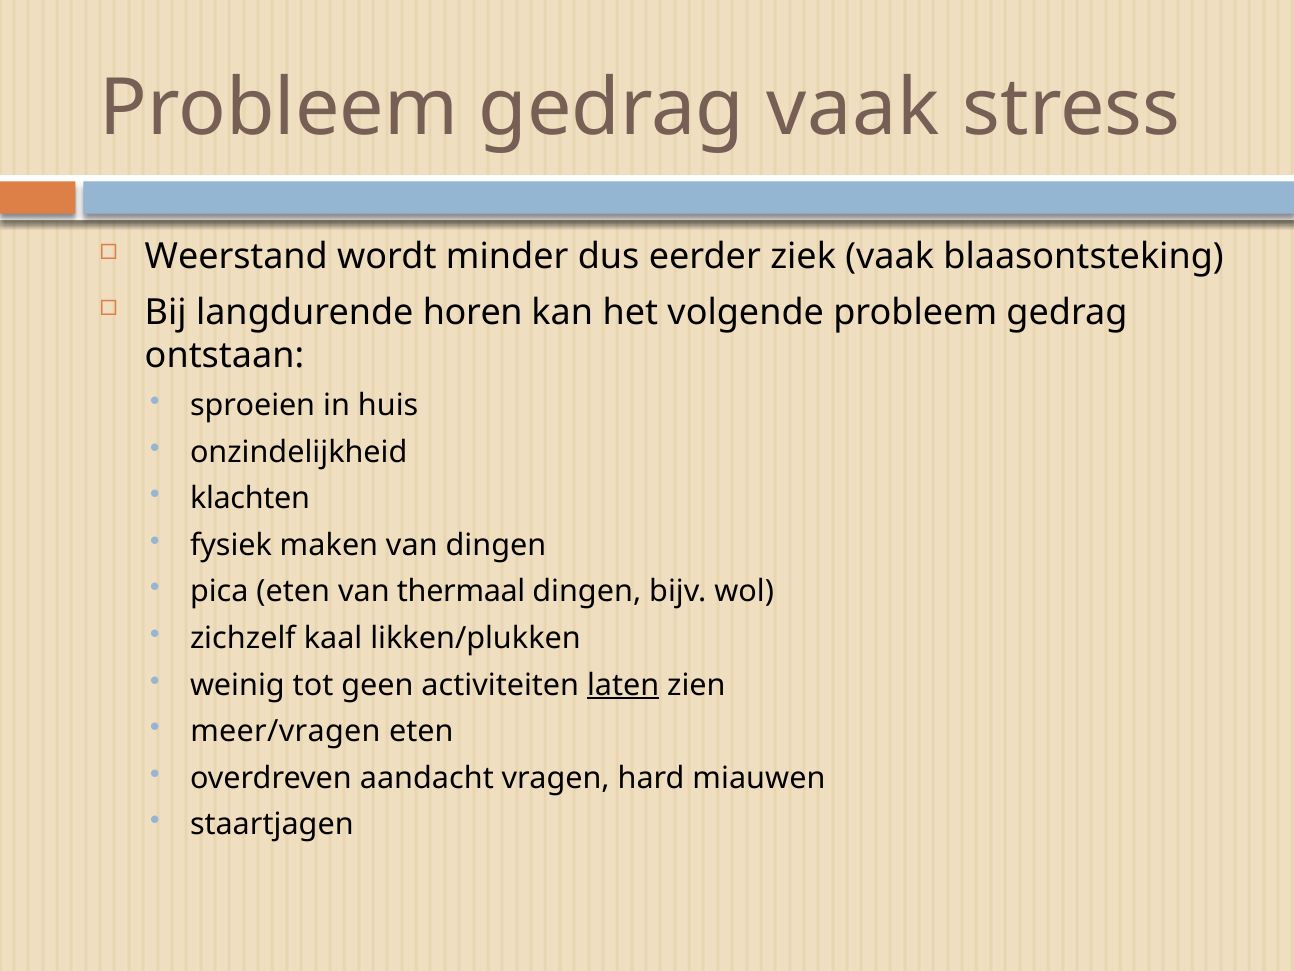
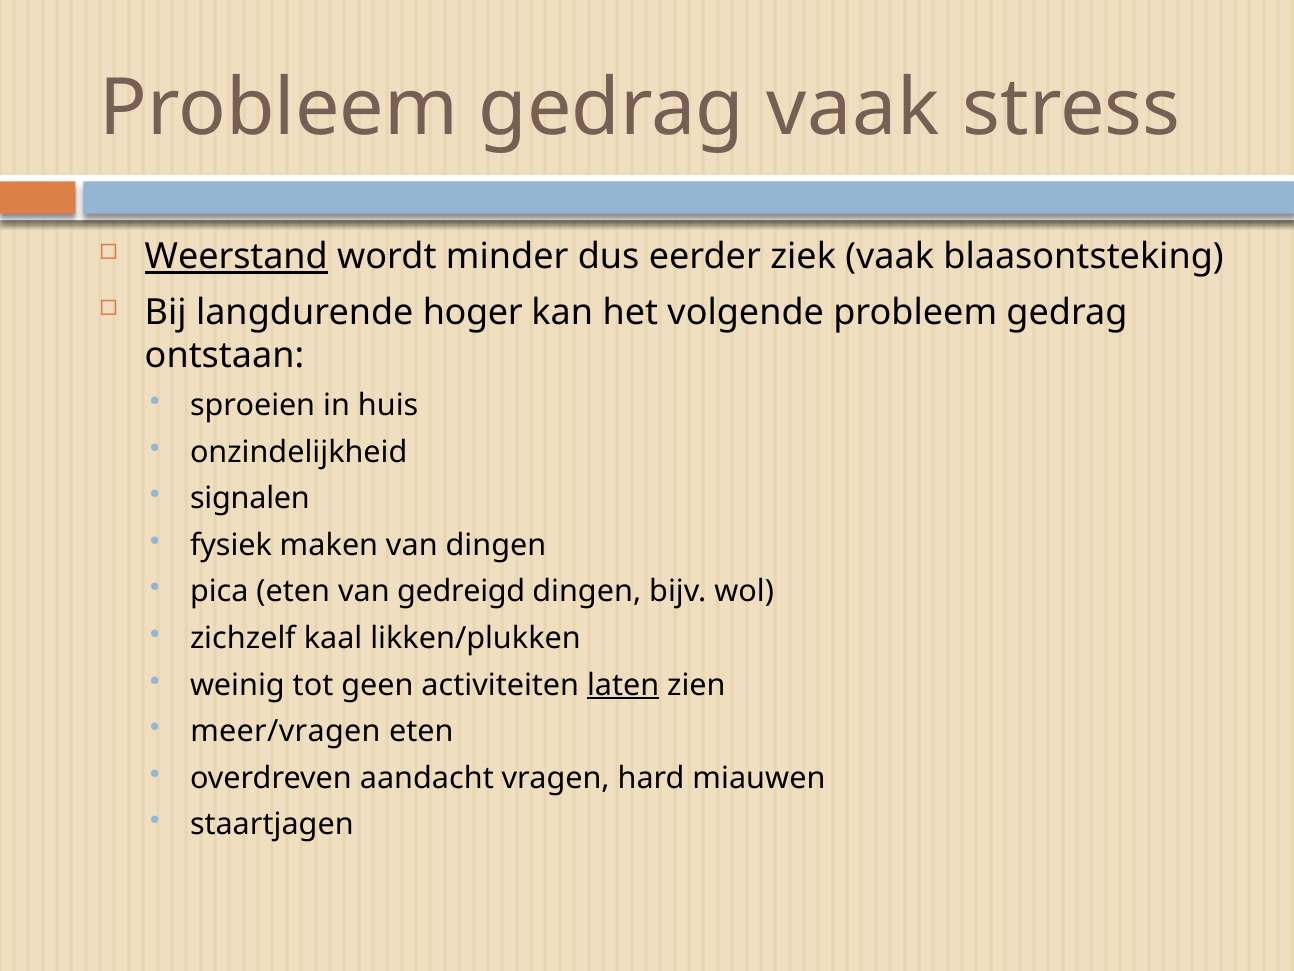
Weerstand underline: none -> present (236, 257)
horen: horen -> hoger (473, 313)
klachten: klachten -> signalen (250, 498)
thermaal: thermaal -> gedreigd (461, 591)
